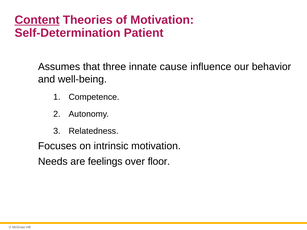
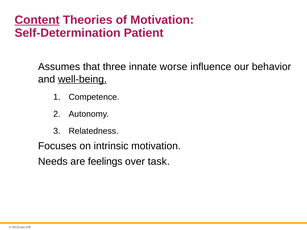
cause: cause -> worse (174, 67)
well-being underline: none -> present (82, 79)
floor: floor -> task (159, 162)
